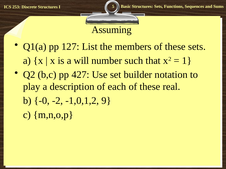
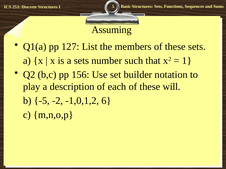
a will: will -> sets (81, 61)
427: 427 -> 156 (80, 75)
real: real -> will (172, 87)
-0: -0 -> -5 (42, 101)
9: 9 -> 6 (106, 101)
